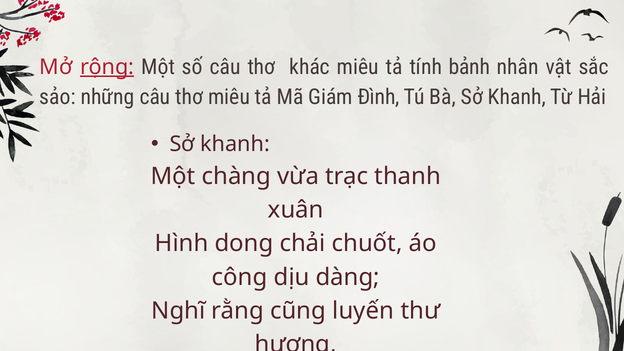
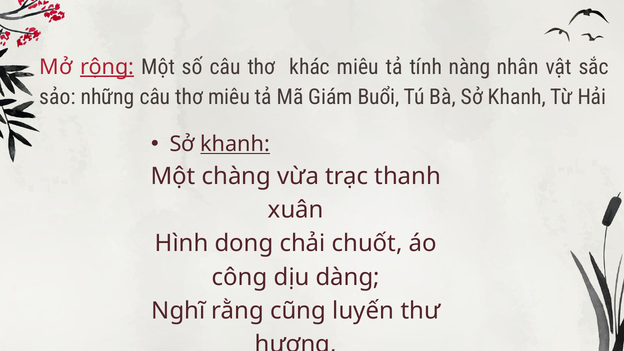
bảnh: bảnh -> nàng (470, 67)
Đình: Đình -> Buổi (379, 97)
khanh underline: none -> present (235, 144)
